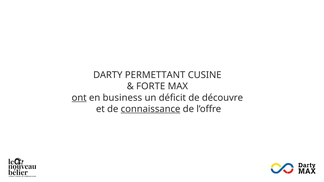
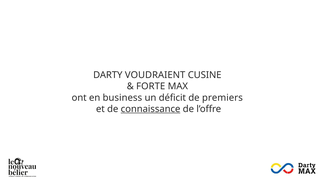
PERMETTANT: PERMETTANT -> VOUDRAIENT (155, 75)
ont underline: present -> none (79, 98)
découvre: découvre -> premiers (222, 98)
